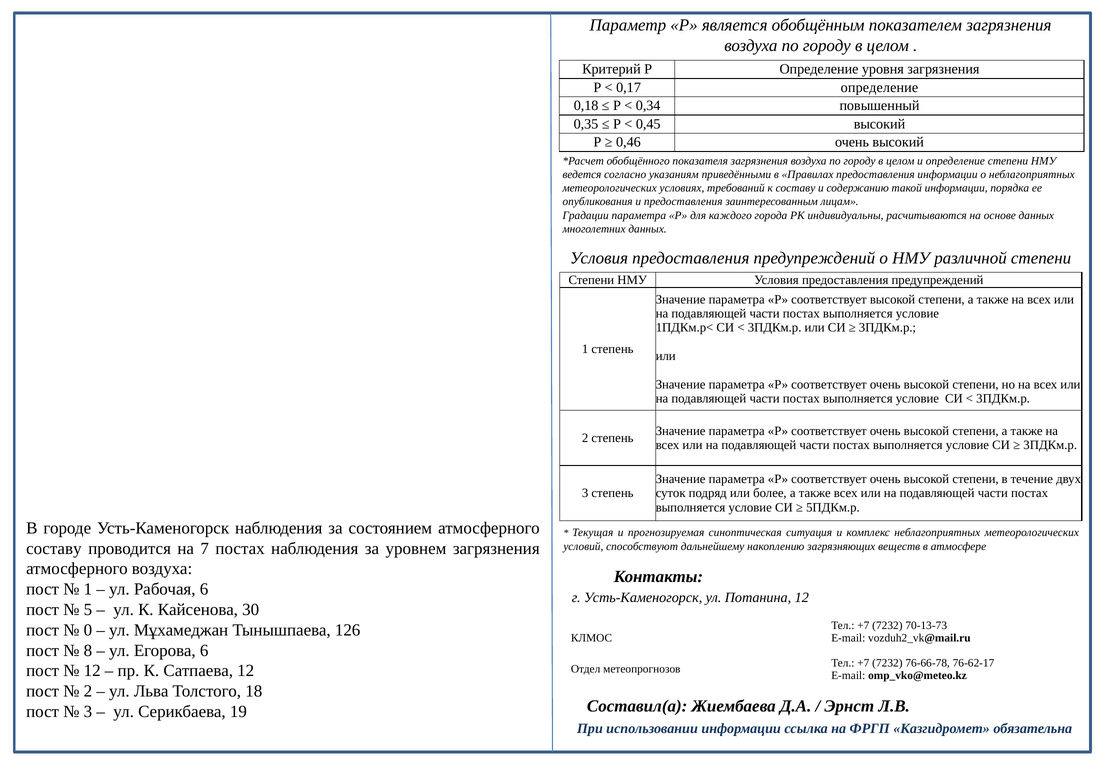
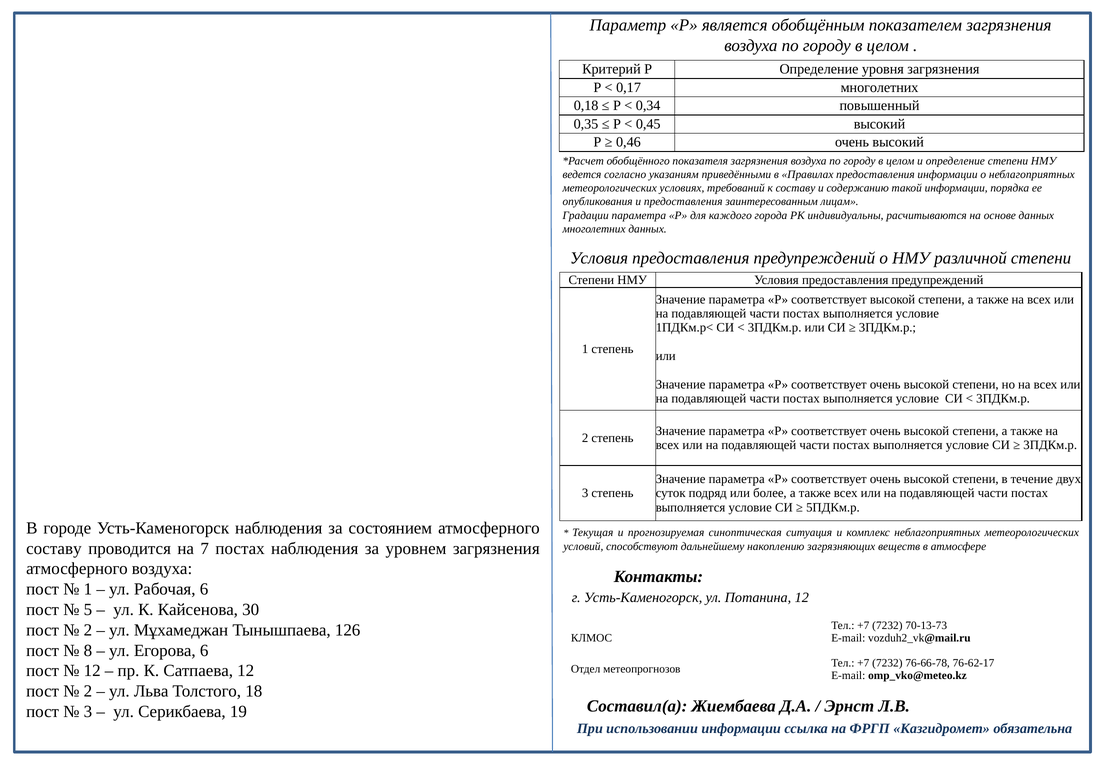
0,17 определение: определение -> многолетних (880, 88)
0: 0 -> 2 (88, 630)
